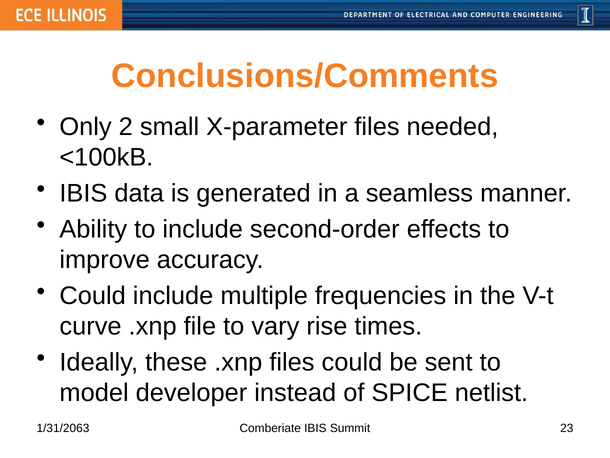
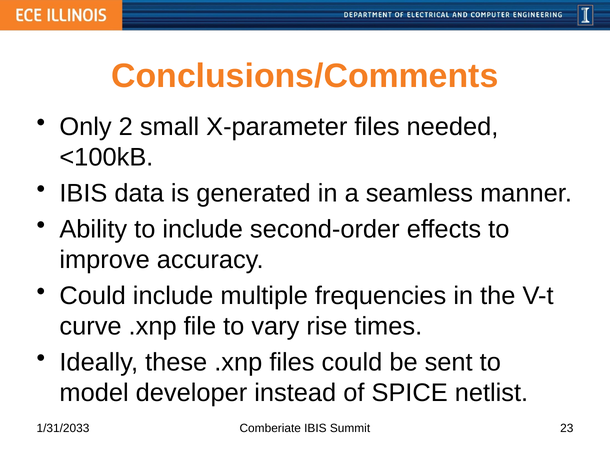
1/31/2063: 1/31/2063 -> 1/31/2033 (63, 428)
